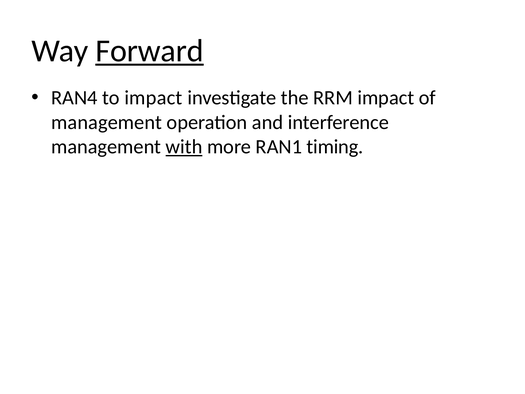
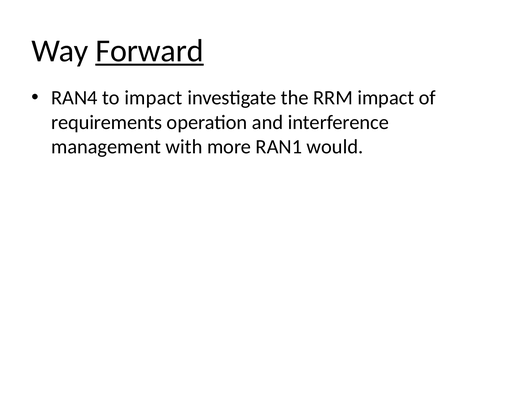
management: management -> requirements (107, 122)
with underline: present -> none (184, 147)
timing: timing -> would (335, 147)
